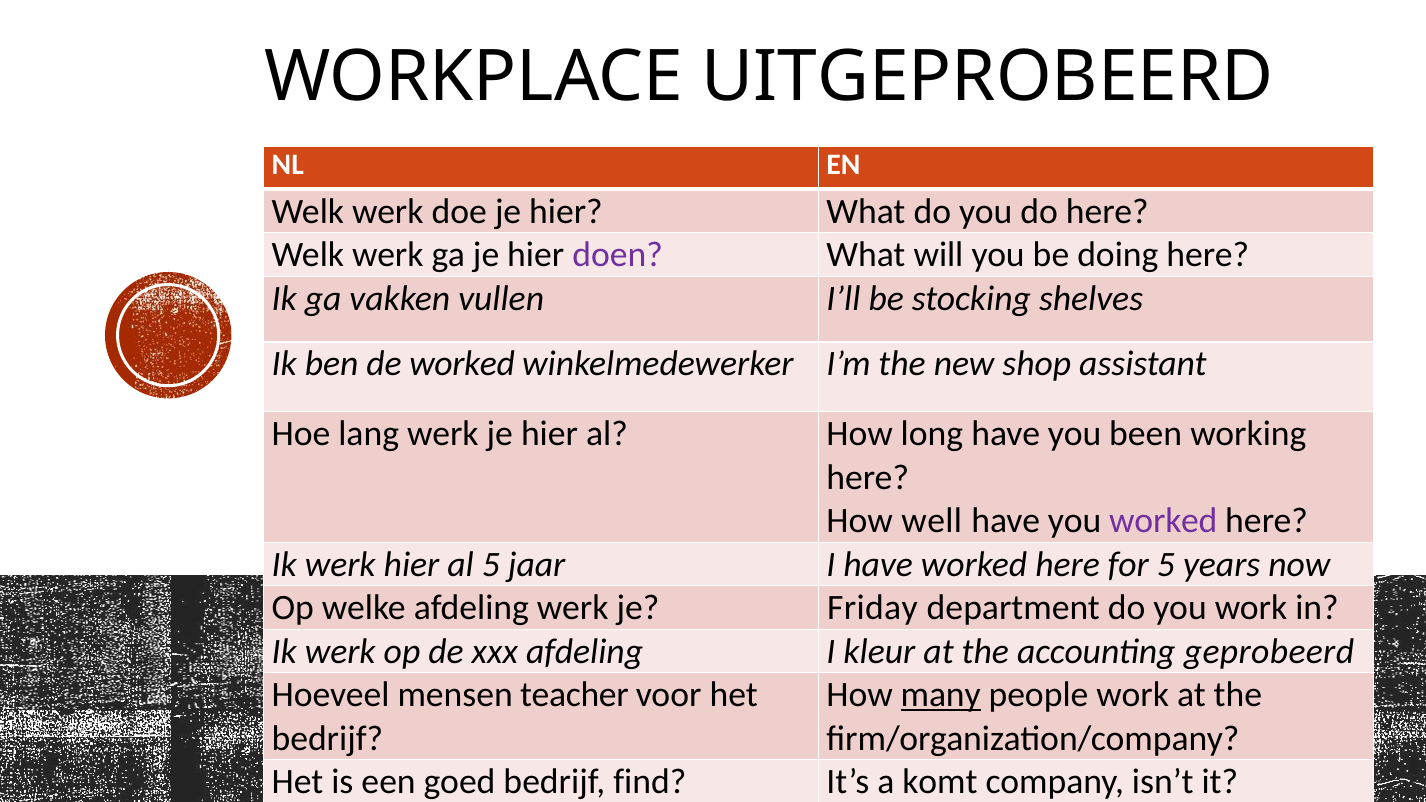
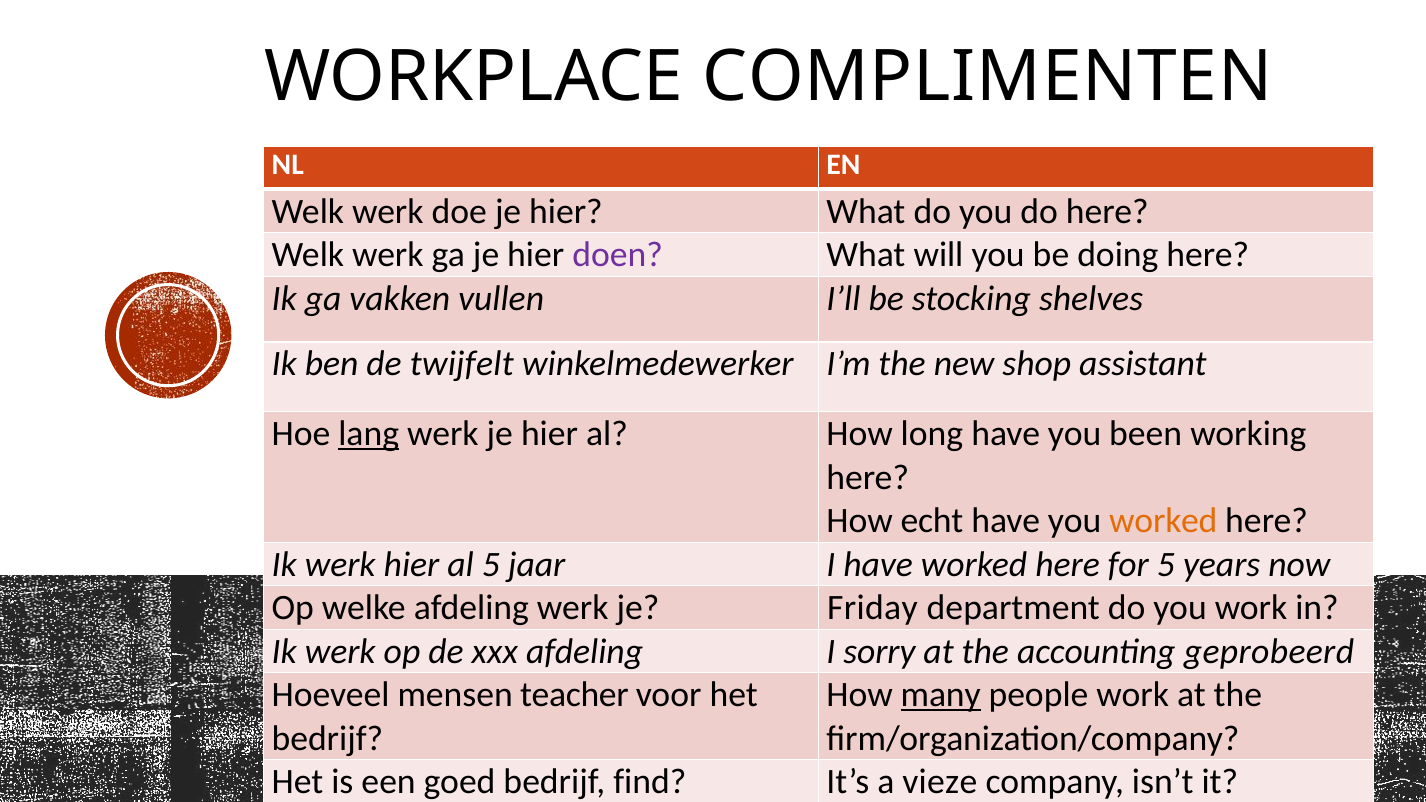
UITGEPROBEERD: UITGEPROBEERD -> COMPLIMENTEN (987, 77)
de worked: worked -> twijfelt (462, 364)
lang underline: none -> present (369, 434)
well: well -> echt (932, 521)
worked colour: purple -> orange (1163, 521)
kleur: kleur -> sorry (879, 651)
komt: komt -> vieze (940, 782)
